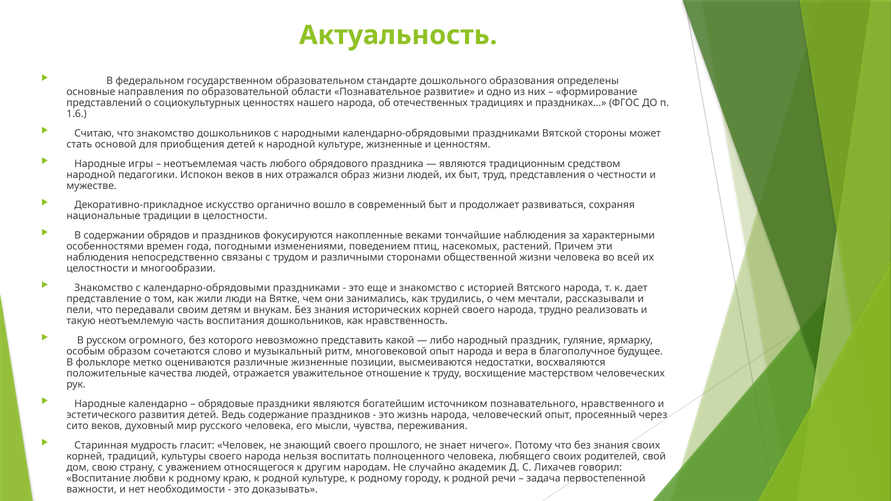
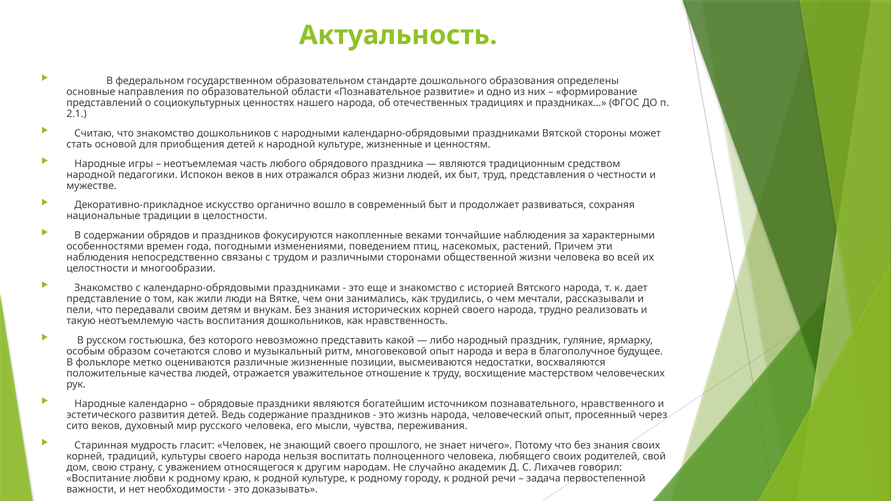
1.6: 1.6 -> 2.1 (77, 114)
огромного: огромного -> гостьюшка (158, 340)
